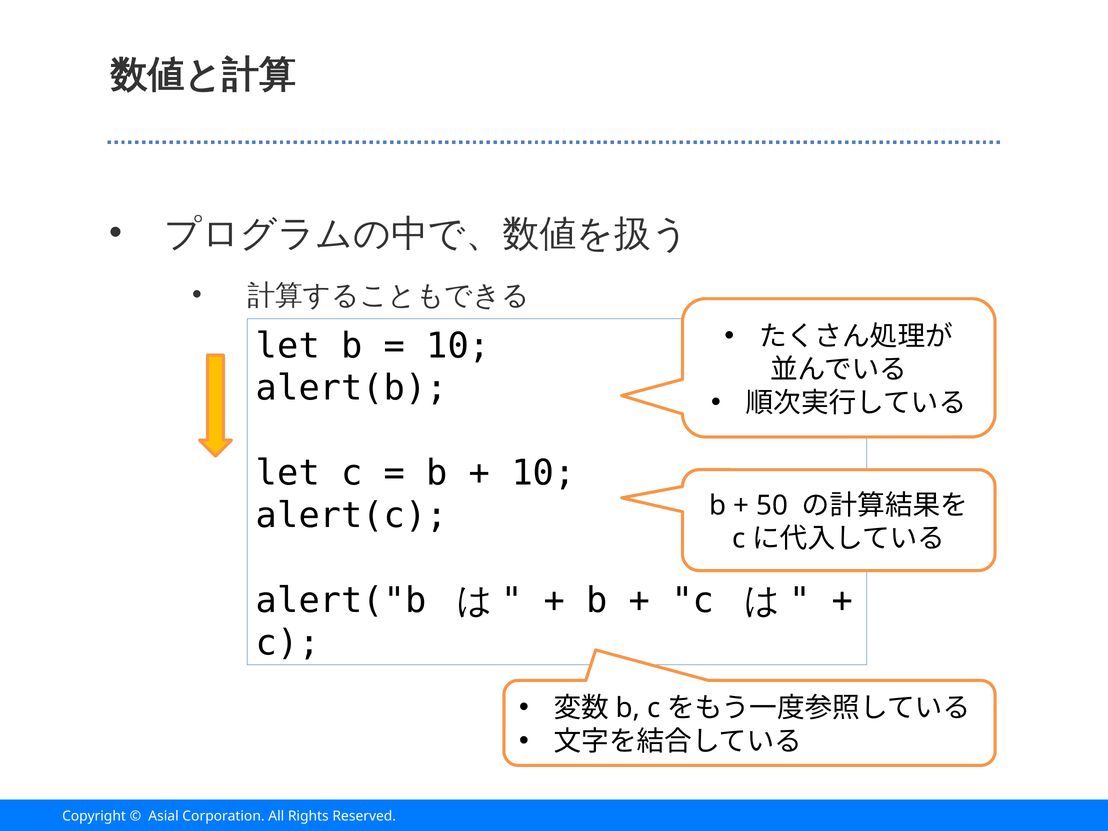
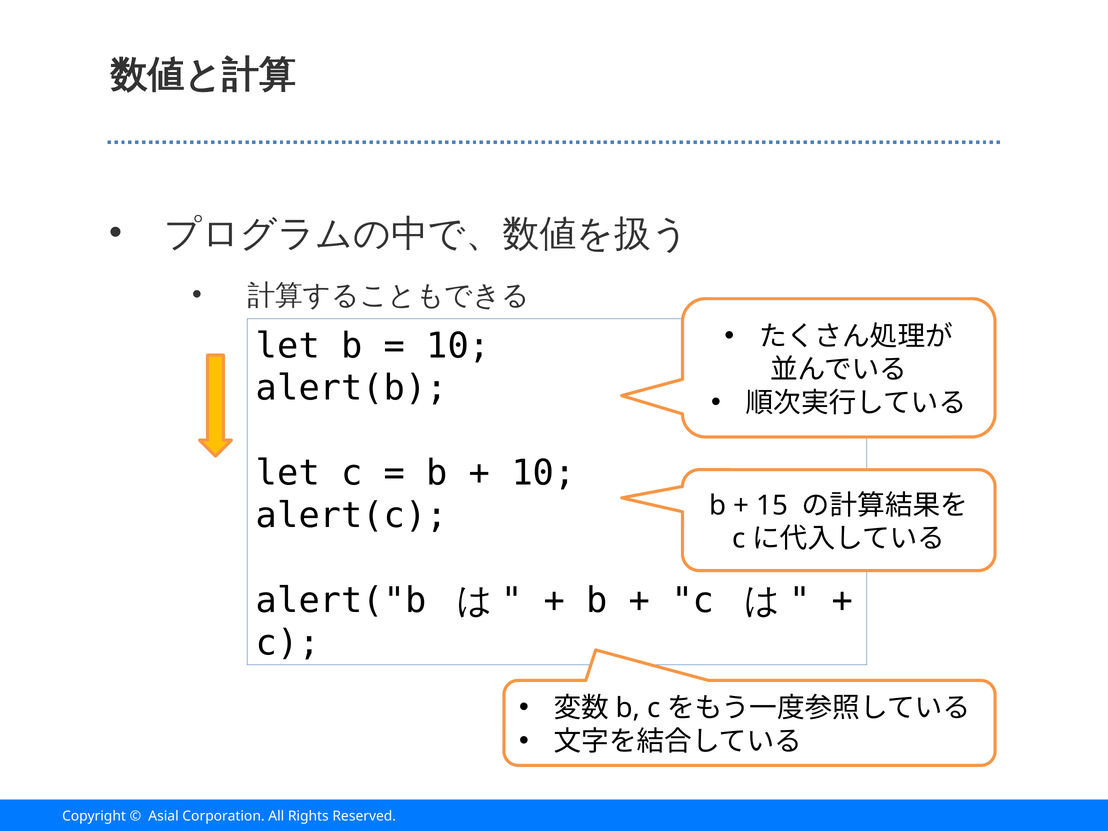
50: 50 -> 15 (772, 505)
